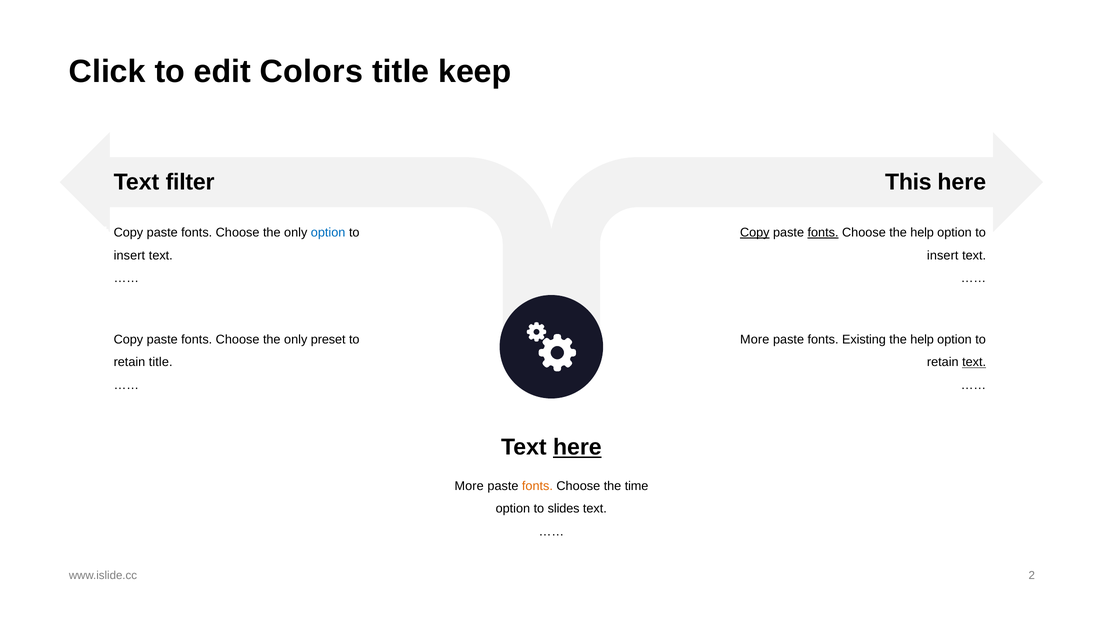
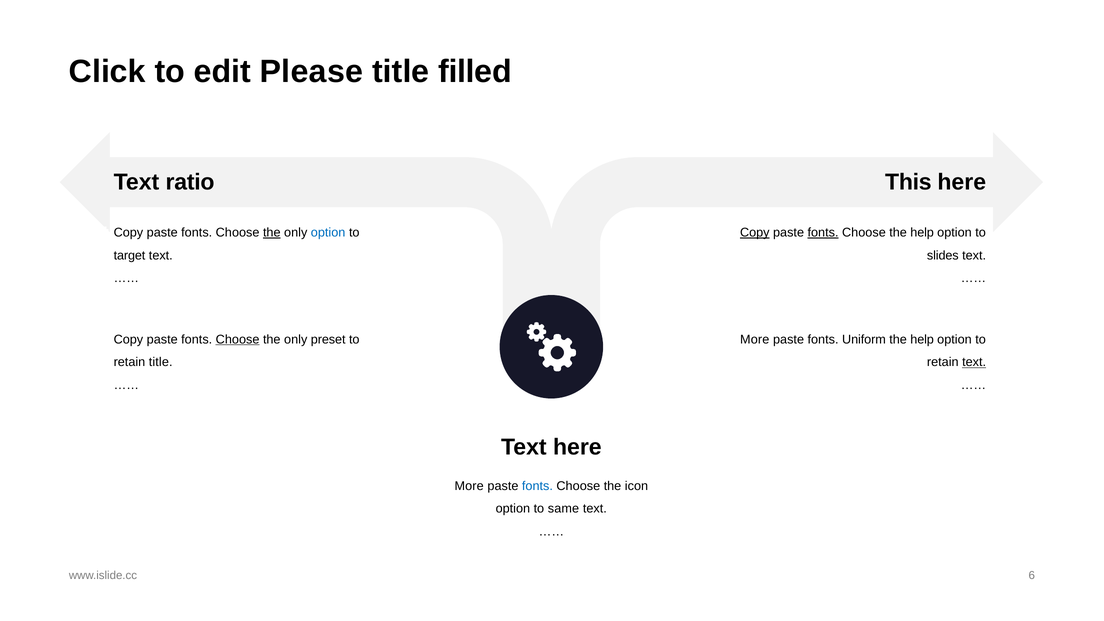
Colors: Colors -> Please (311, 71)
keep: keep -> filled (475, 71)
filter: filter -> ratio (190, 182)
the underline: none -> present (272, 233)
insert: insert -> target (130, 256)
insert: insert -> slides (943, 256)
Choose underline: none -> present (238, 339)
Existing: Existing -> Uniform (864, 339)
here underline: present -> none (577, 447)
fonts colour: orange -> blue (537, 486)
time: time -> icon (636, 486)
slides: slides -> same (564, 509)
2: 2 -> 6 (1032, 575)
